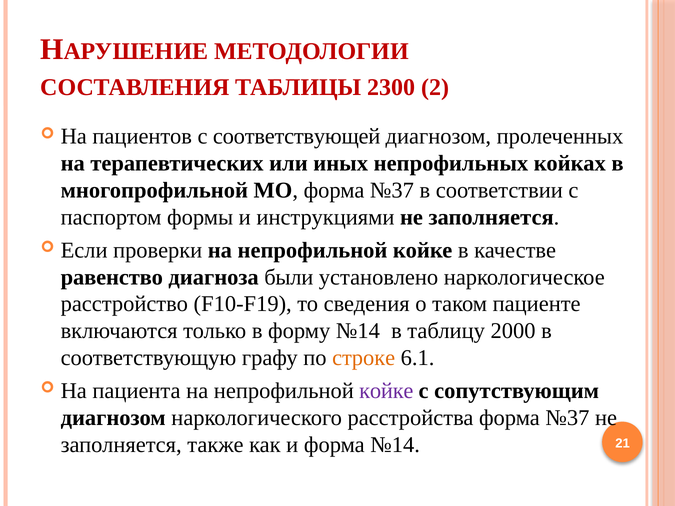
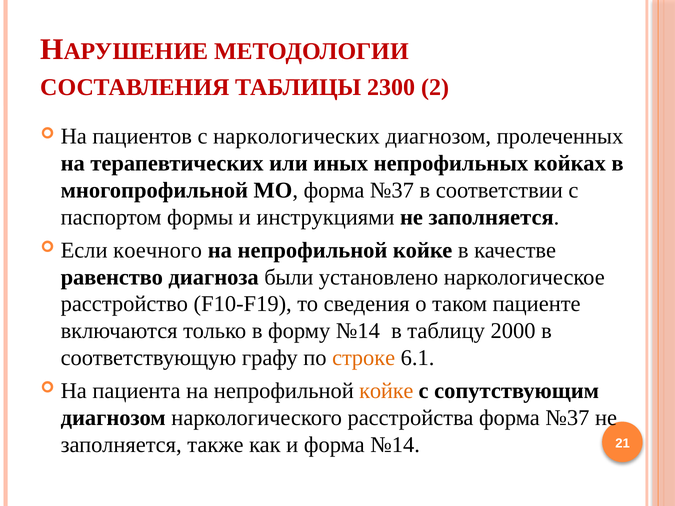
соответствующей: соответствующей -> наркологических (297, 137)
проверки: проверки -> коечного (158, 250)
койке colour: purple -> orange (386, 391)
